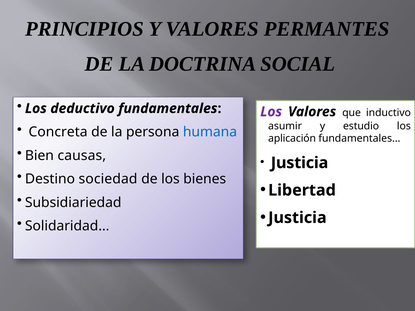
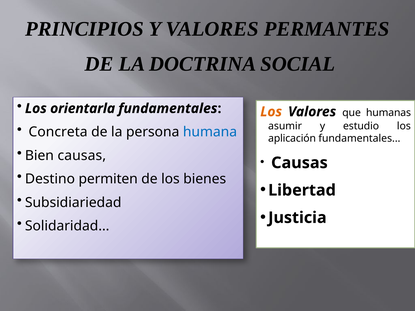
deductivo: deductivo -> orientarla (83, 109)
Los colour: purple -> orange (271, 112)
inductivo: inductivo -> humanas (389, 113)
Justicia: Justicia -> Causas (299, 163)
sociedad: sociedad -> permiten (108, 179)
